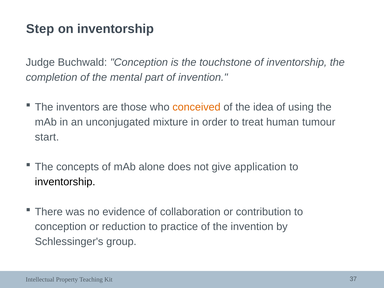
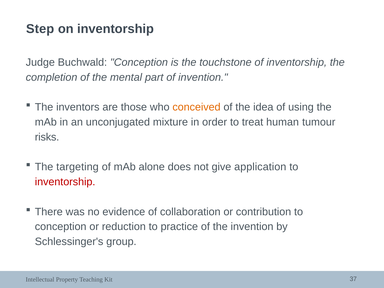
start: start -> risks (47, 137)
concepts: concepts -> targeting (77, 167)
inventorship colour: black -> red (65, 182)
